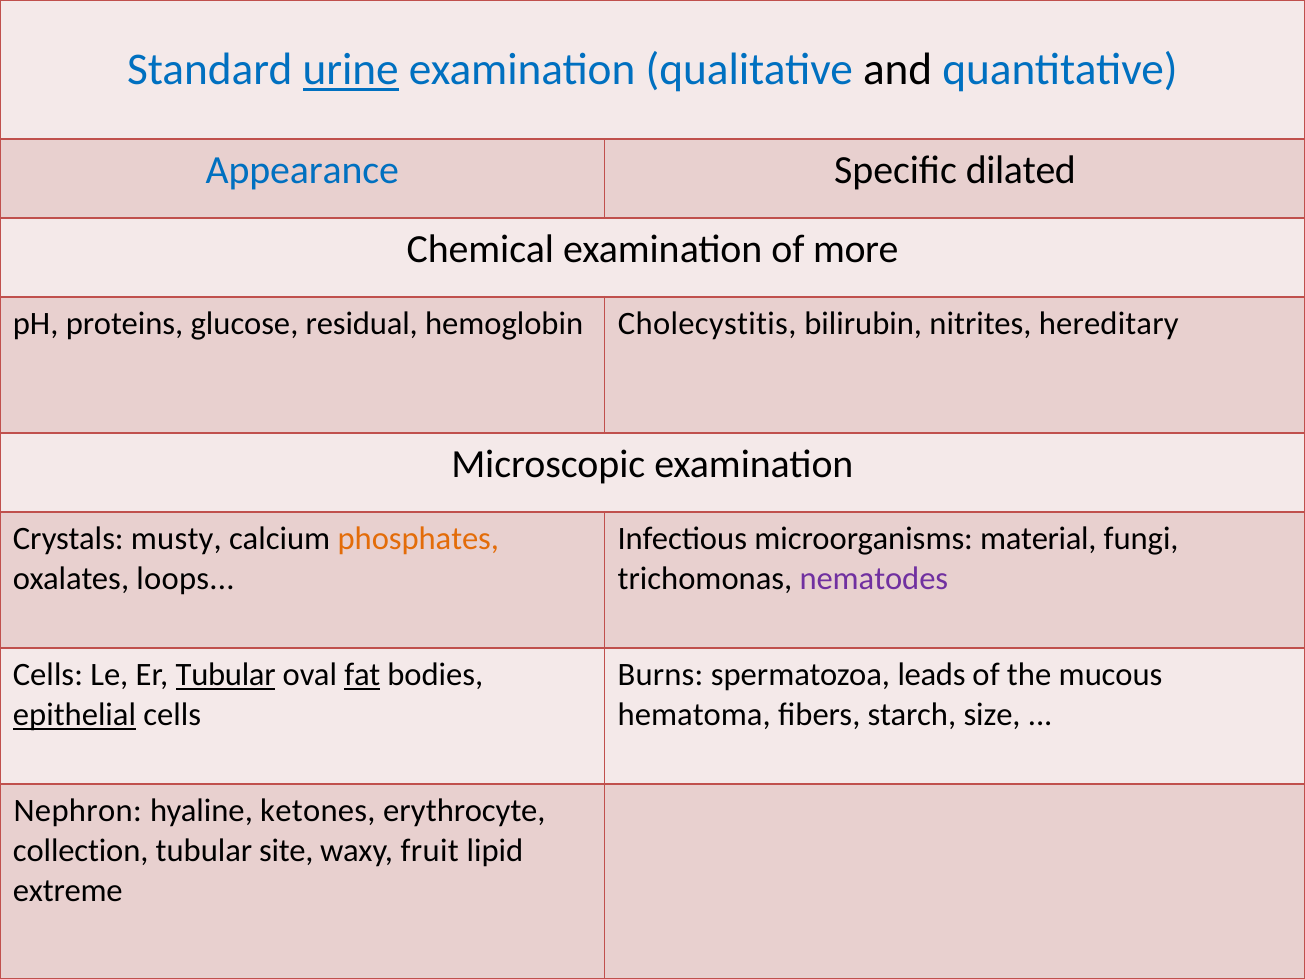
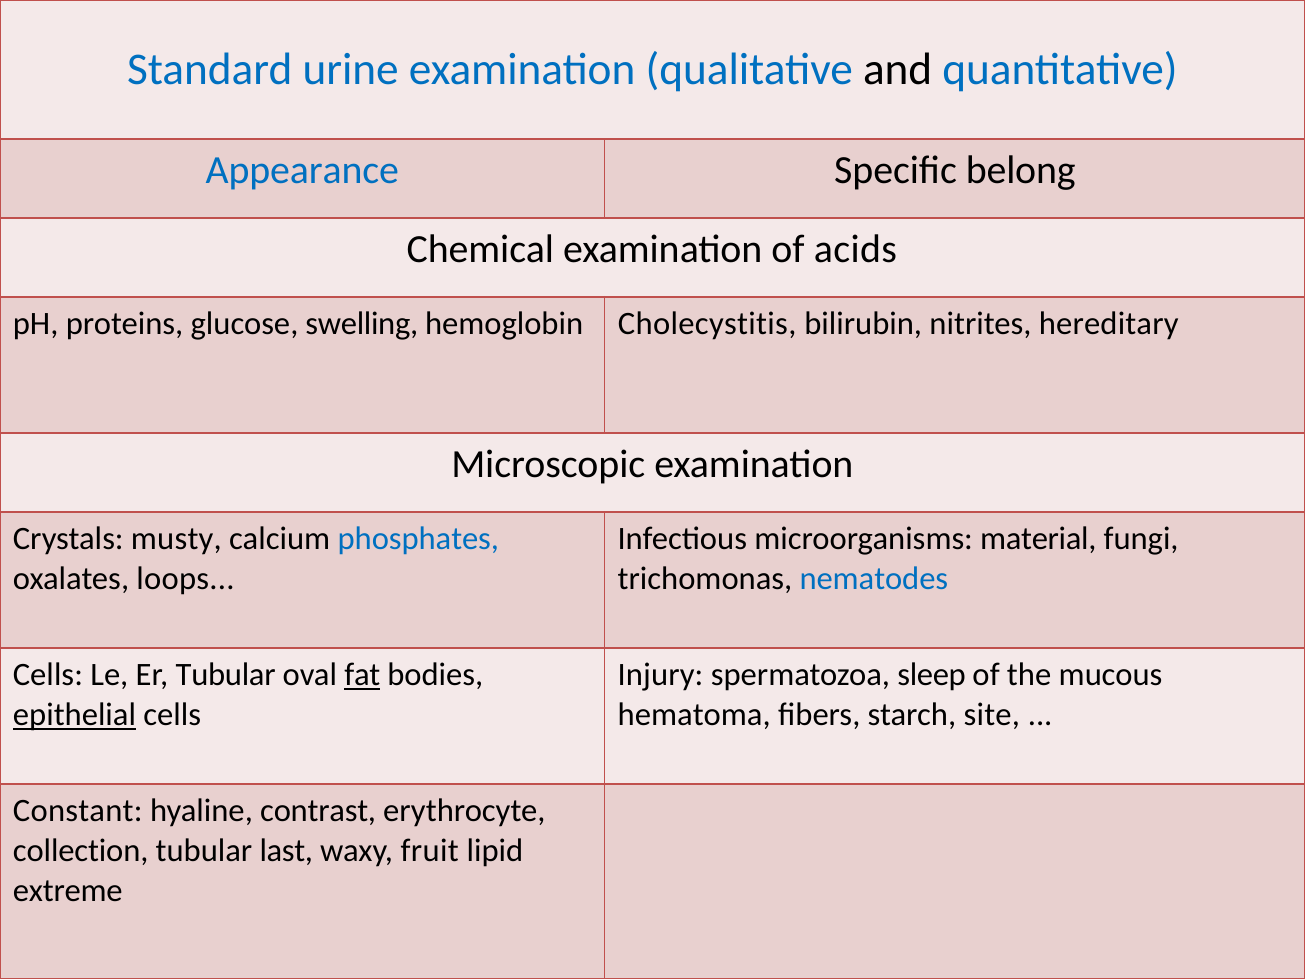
urine underline: present -> none (351, 70)
dilated: dilated -> belong (1021, 170)
more: more -> acids (855, 249)
residual: residual -> swelling (362, 323)
phosphates colour: orange -> blue (418, 538)
nematodes colour: purple -> blue (874, 578)
Tubular underline: present -> none (226, 675)
Burns: Burns -> Injury (661, 675)
leads: leads -> sleep (932, 675)
size: size -> site (992, 714)
Nephron: Nephron -> Constant (78, 811)
ketones: ketones -> contrast (318, 811)
site: site -> last (286, 851)
